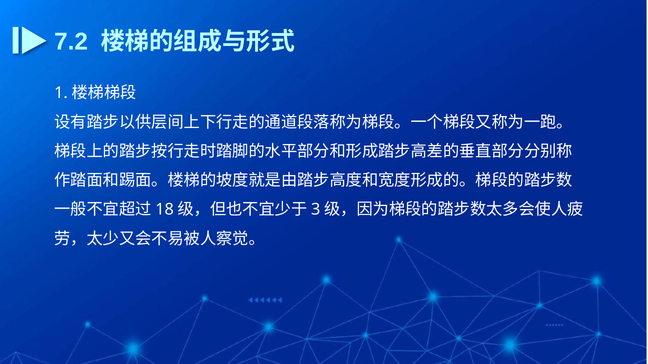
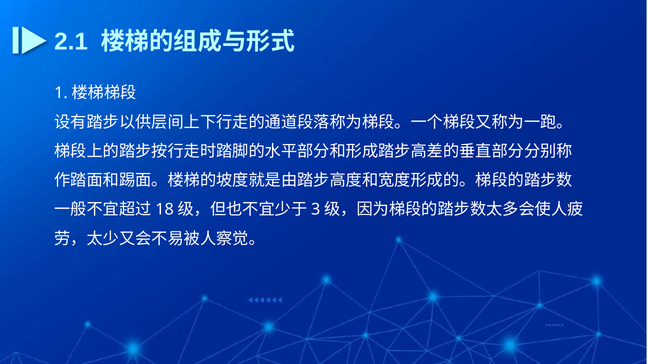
7.2: 7.2 -> 2.1 (71, 42)
